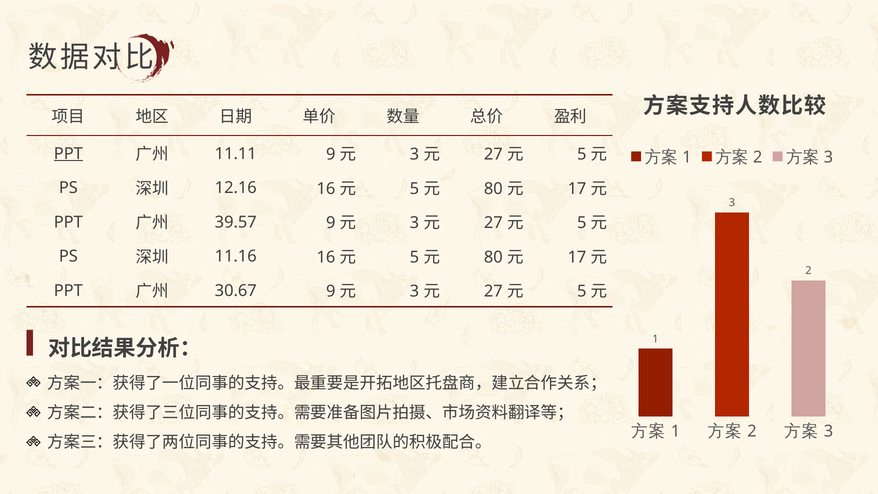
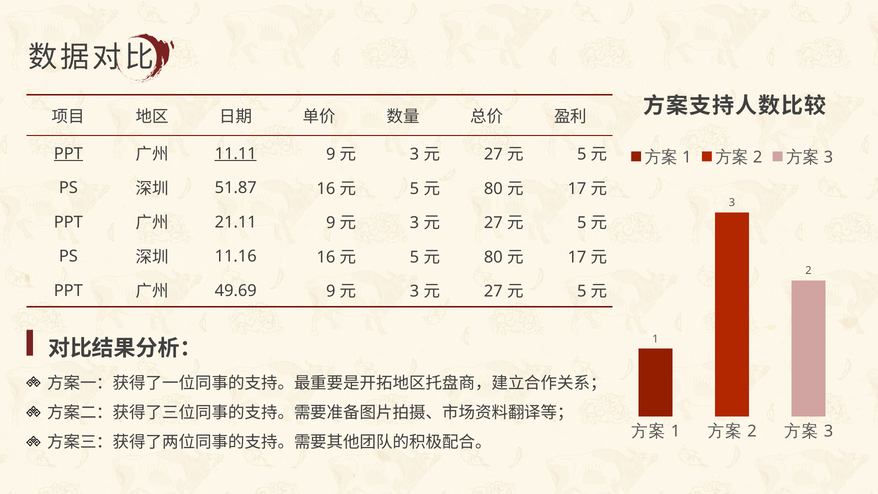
11.11 underline: none -> present (236, 154)
12.16: 12.16 -> 51.87 (236, 188)
39.57: 39.57 -> 21.11 (236, 222)
30.67: 30.67 -> 49.69 (236, 291)
